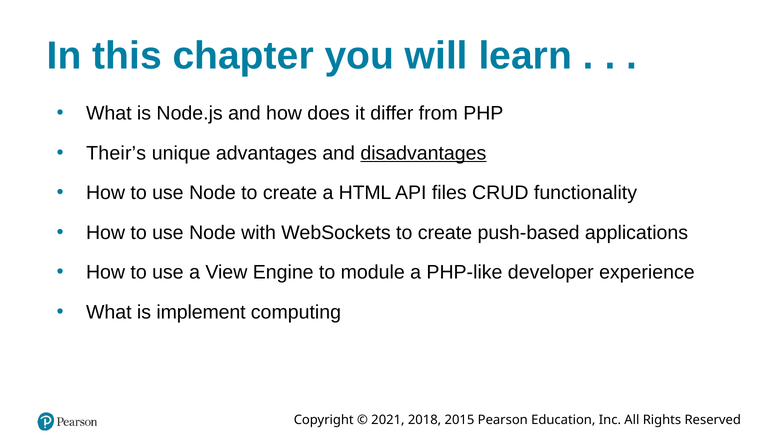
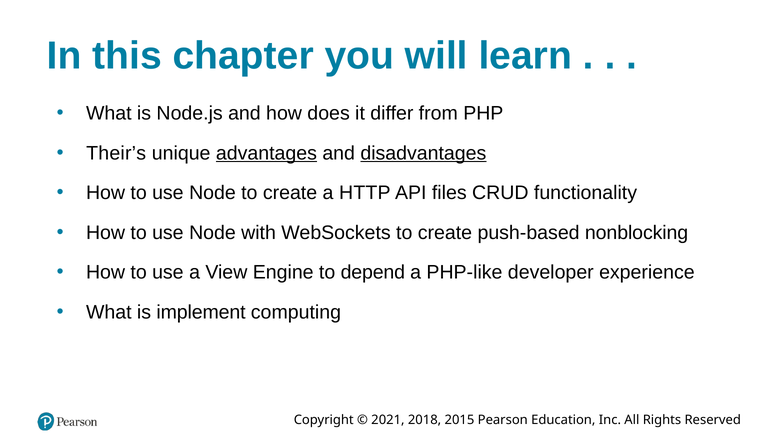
advantages underline: none -> present (266, 153)
HTML: HTML -> HTTP (365, 193)
applications: applications -> nonblocking (637, 233)
module: module -> depend (373, 272)
